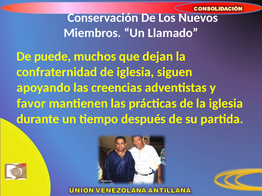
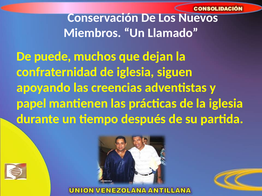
favor: favor -> papel (31, 104)
